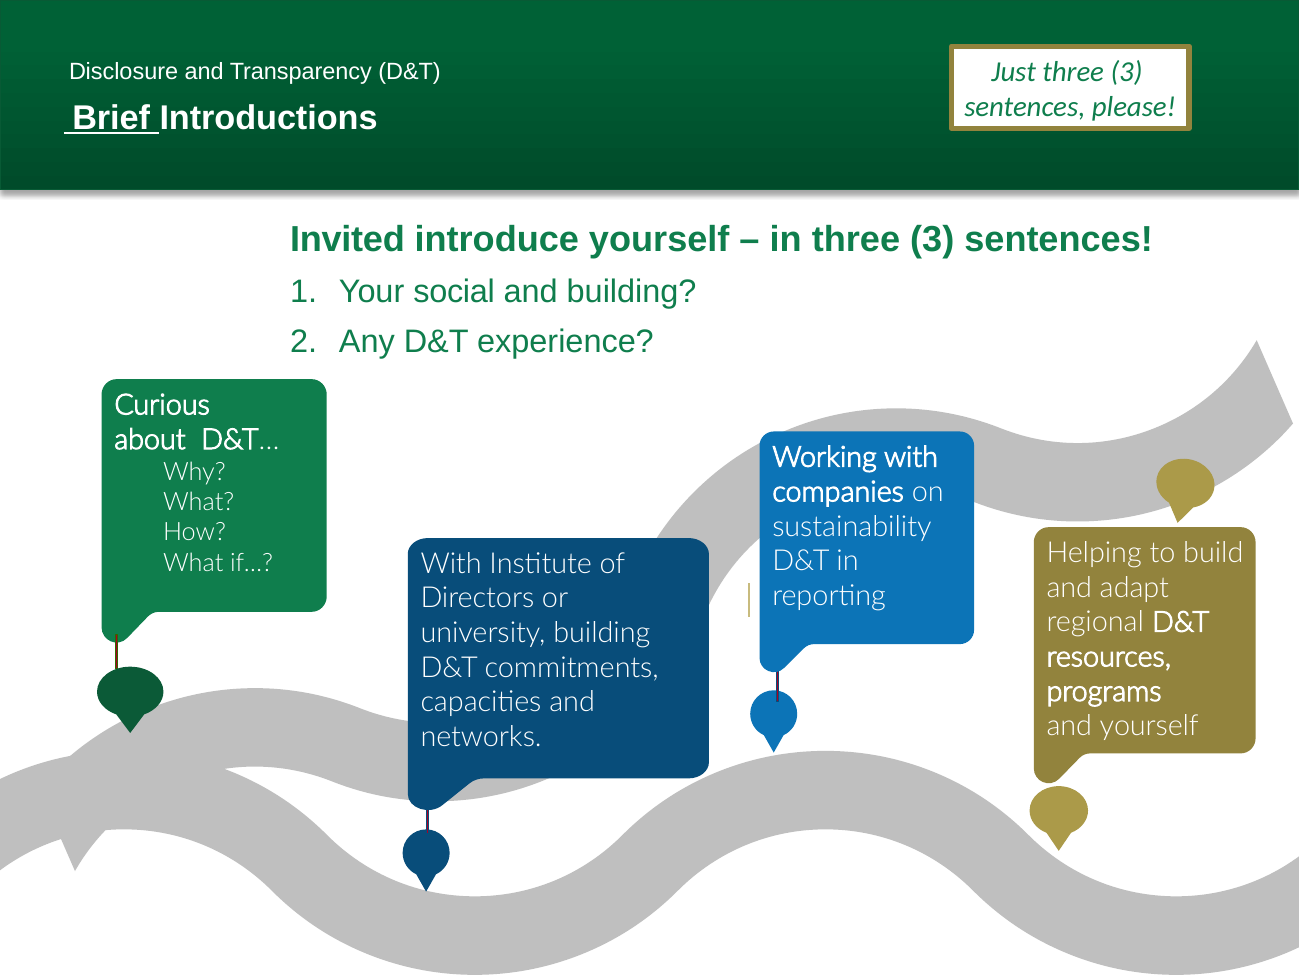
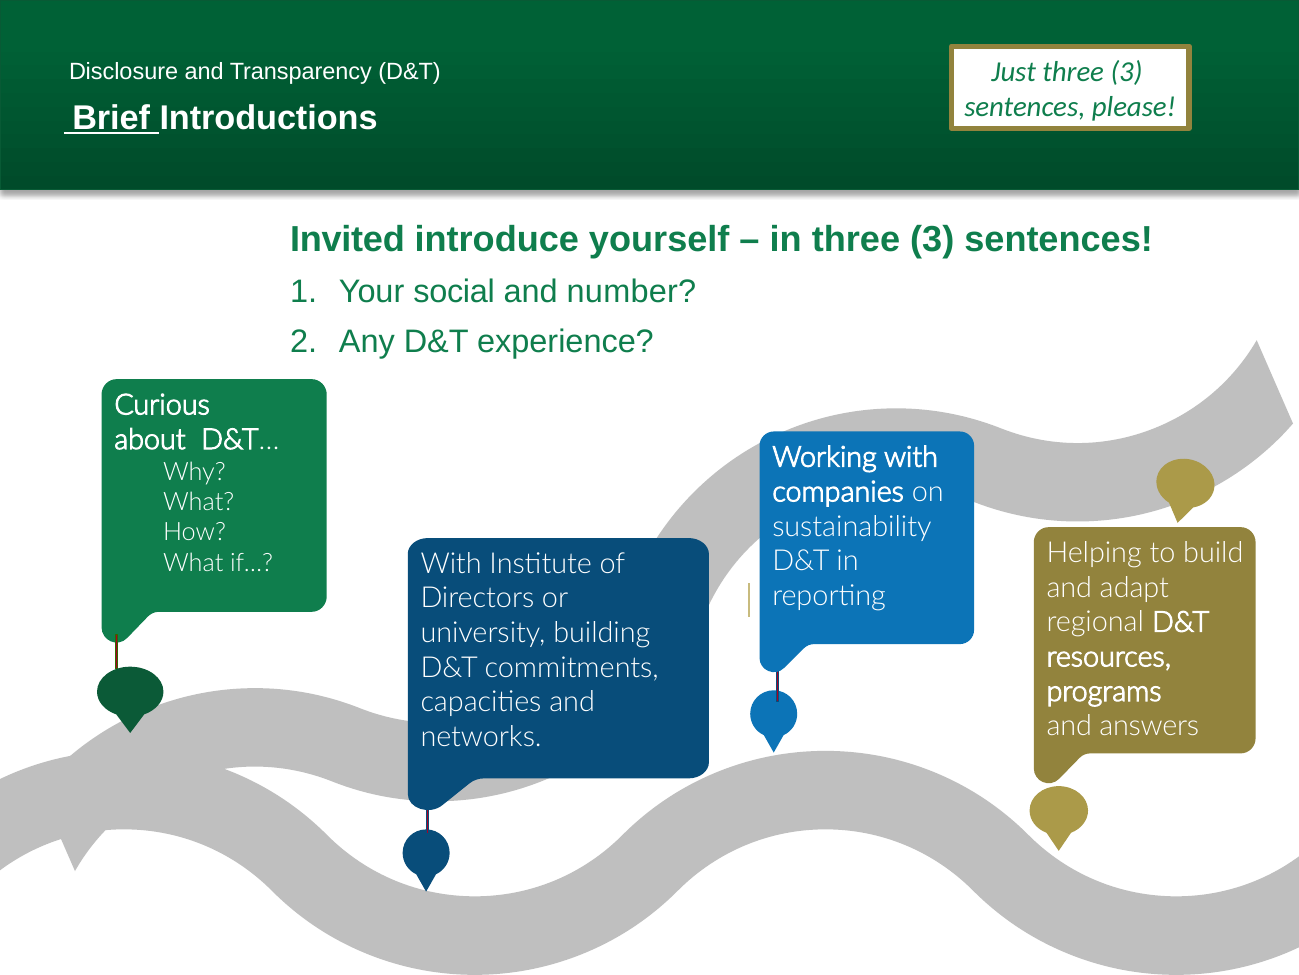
and building: building -> number (631, 292)
and yourself: yourself -> answers (1149, 726)
